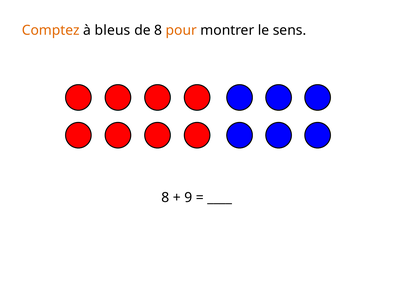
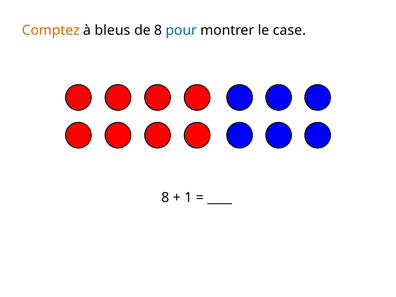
pour colour: orange -> blue (181, 30)
sens: sens -> case (289, 30)
9: 9 -> 1 (188, 198)
